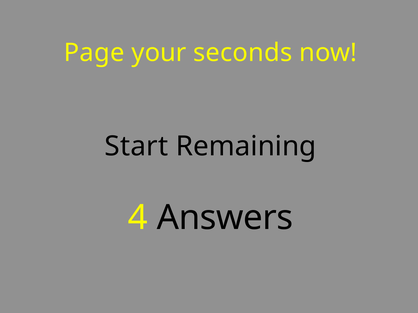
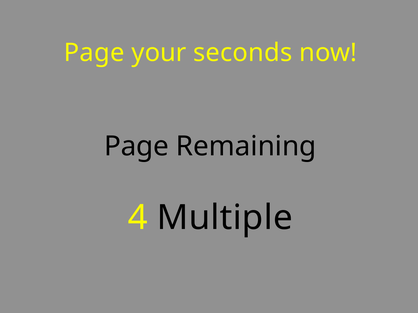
Start: Start -> Page (137, 146)
Answers: Answers -> Multiple (225, 218)
